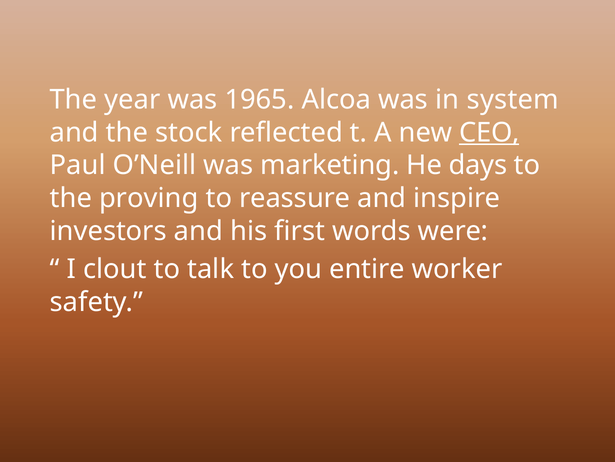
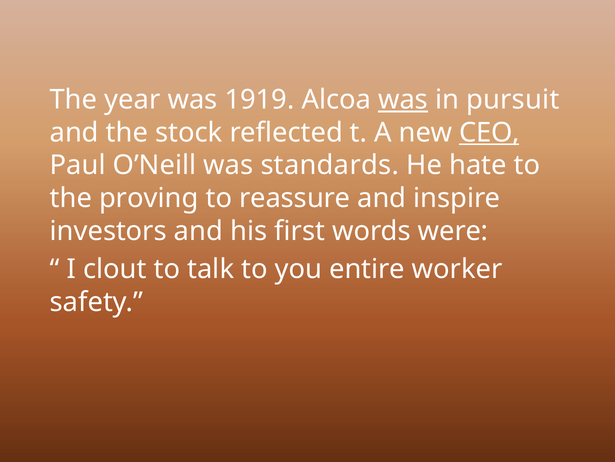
1965: 1965 -> 1919 (259, 100)
was underline: none -> present (403, 100)
system: system -> pursuit (513, 100)
marketing: marketing -> standards (330, 165)
days: days -> hate (478, 165)
